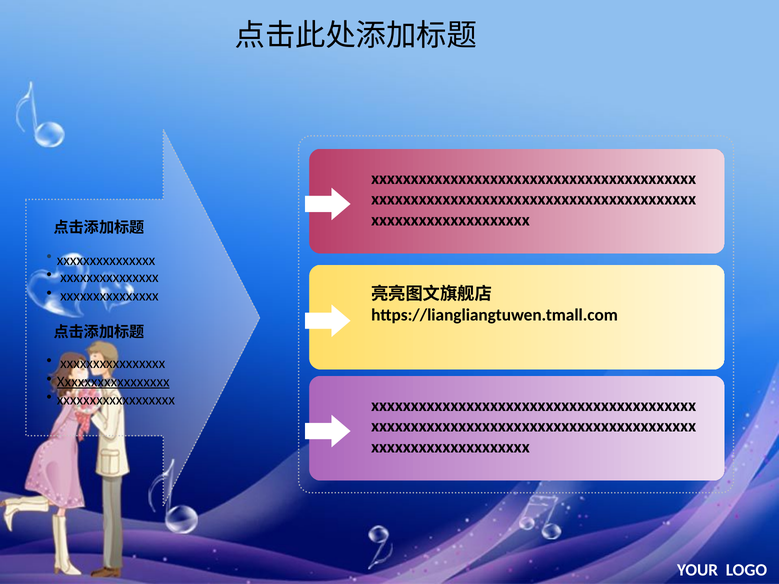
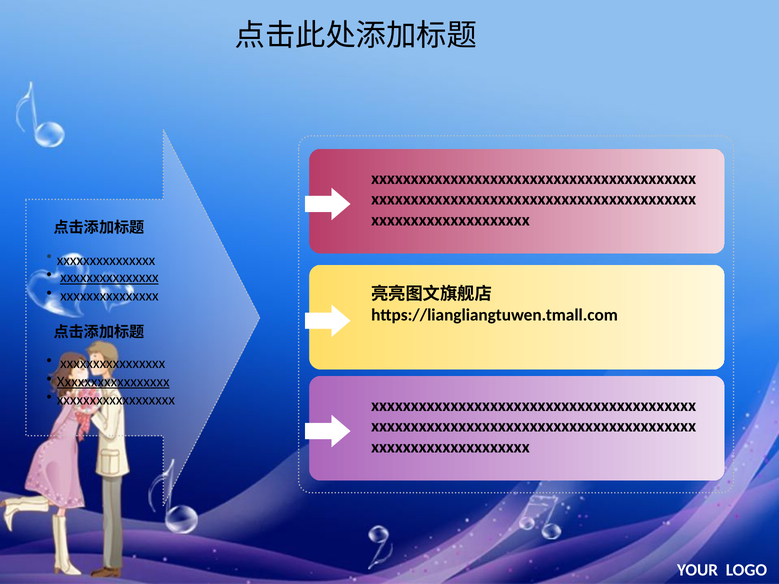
xxxxxxxxxxxxxxx underline: none -> present (109, 277)
